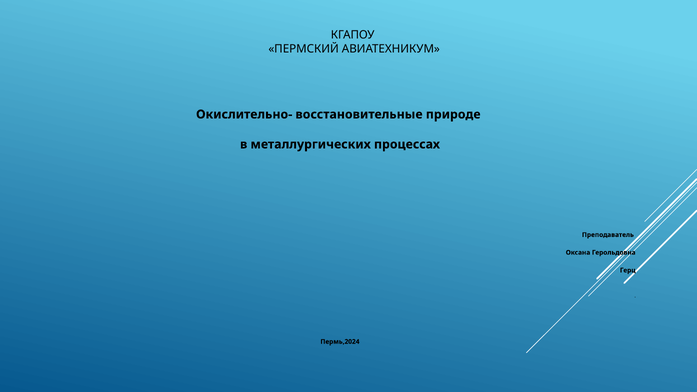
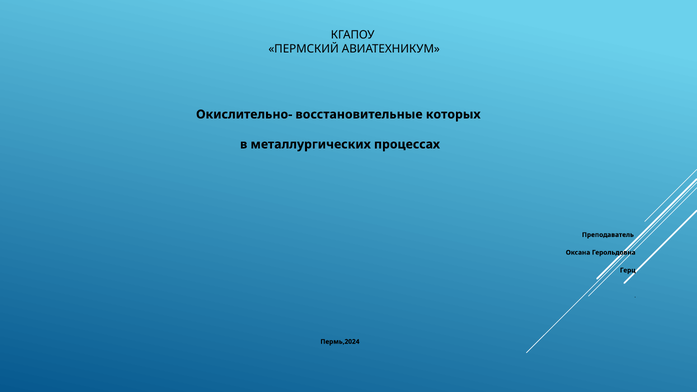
природе: природе -> которых (453, 114)
